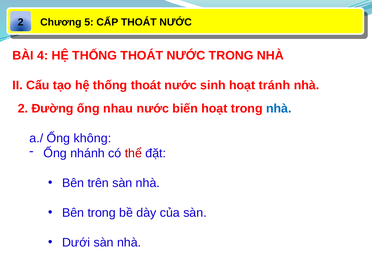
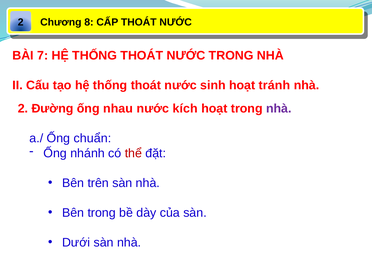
5: 5 -> 8 (89, 22)
4: 4 -> 7 (43, 55)
biến: biến -> kích (185, 109)
nhà colour: blue -> purple (279, 109)
không: không -> chuẩn (92, 138)
